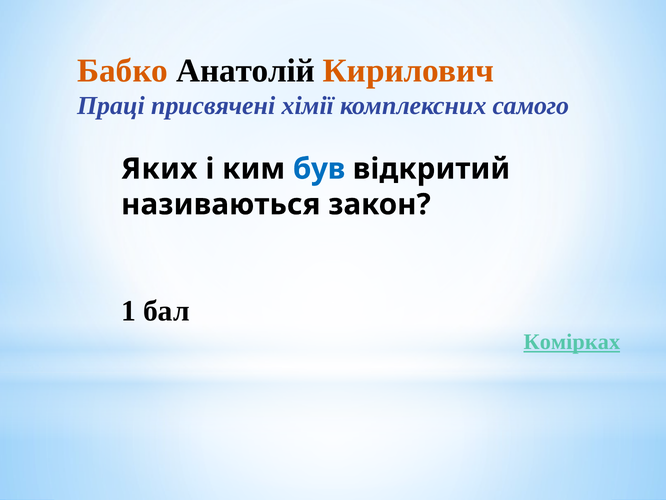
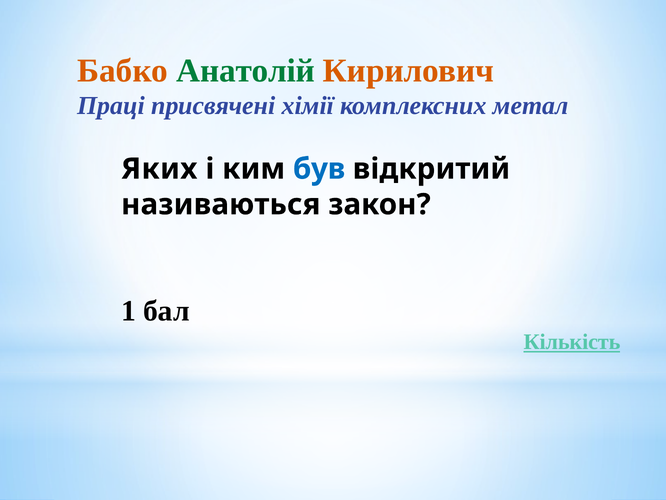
Анатолій colour: black -> green (246, 71)
самого: самого -> метал (531, 106)
Комірках: Комірках -> Кількість (572, 341)
